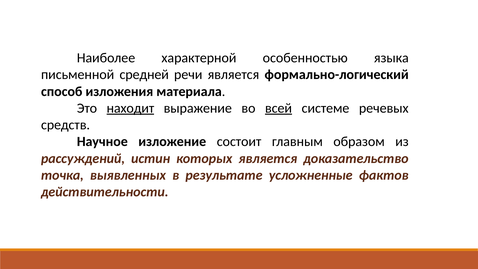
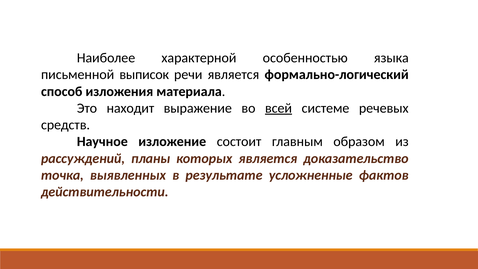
средней: средней -> выписок (144, 75)
находит underline: present -> none (130, 108)
истин: истин -> планы (151, 158)
